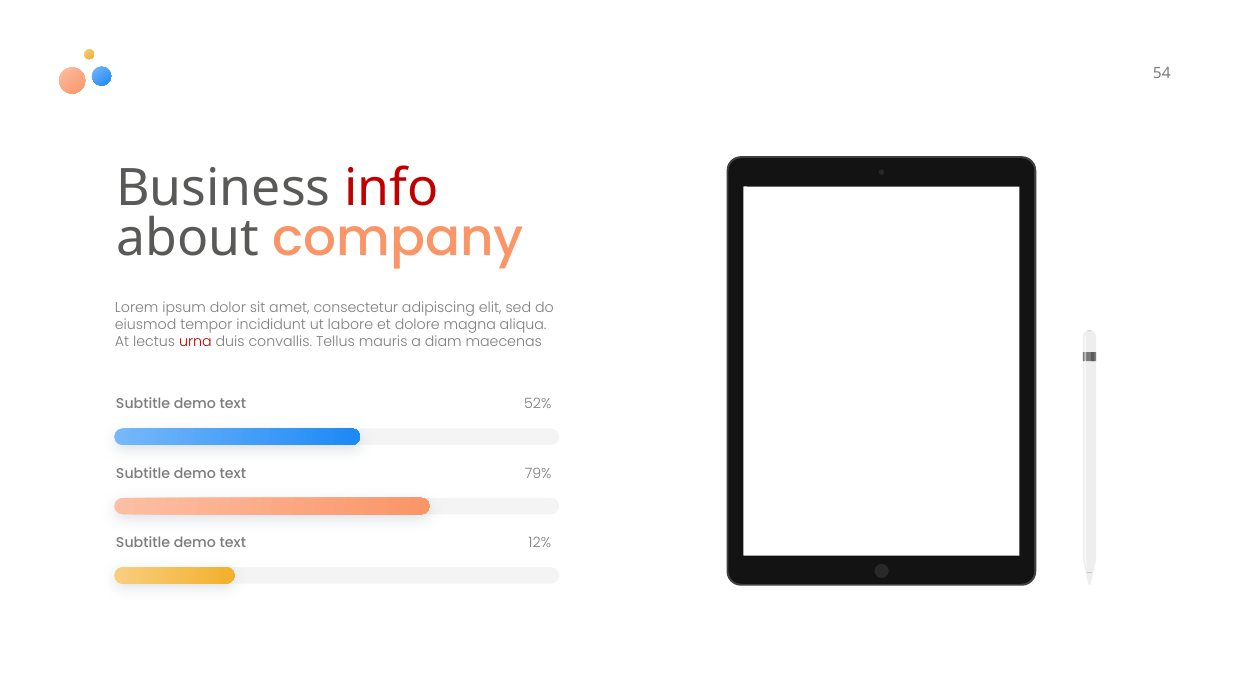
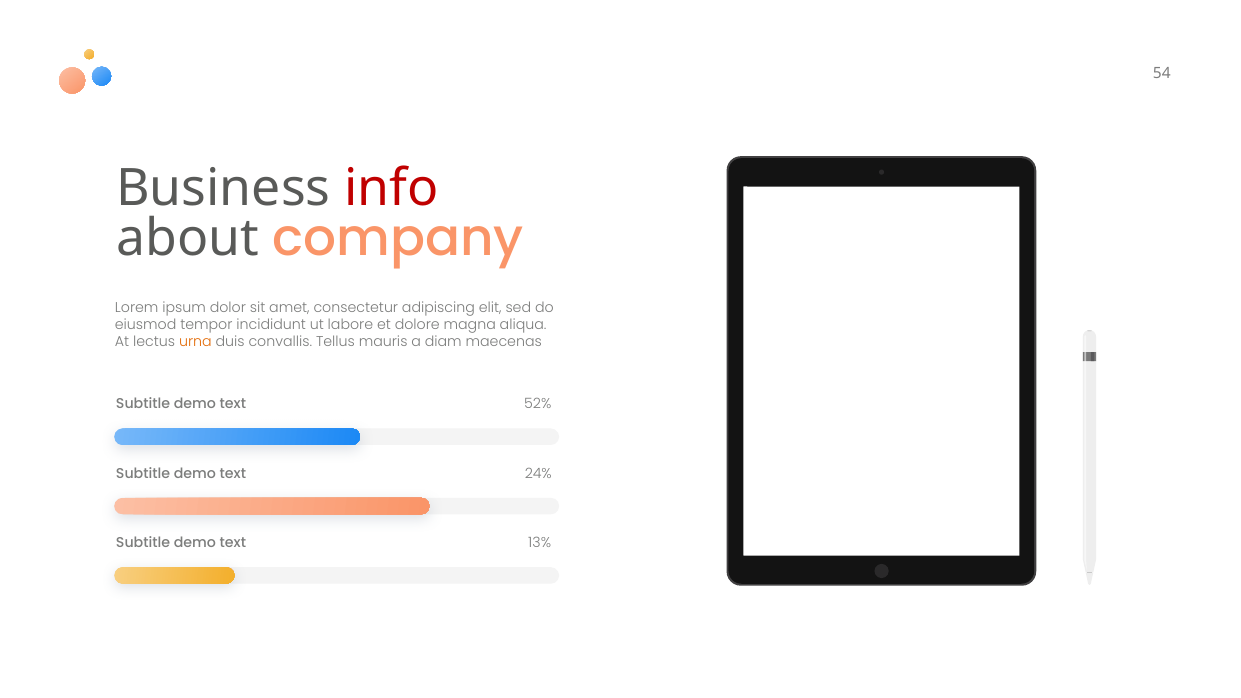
urna colour: red -> orange (195, 342)
79%: 79% -> 24% (538, 473)
12%: 12% -> 13% (540, 543)
